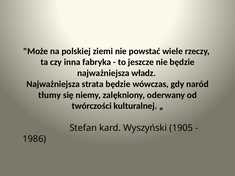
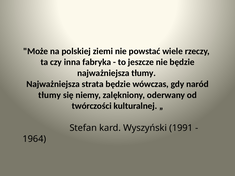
najważniejsza władz: władz -> tłumy (144, 73)
1905: 1905 -> 1991 (181, 128)
1986: 1986 -> 1964 (34, 139)
